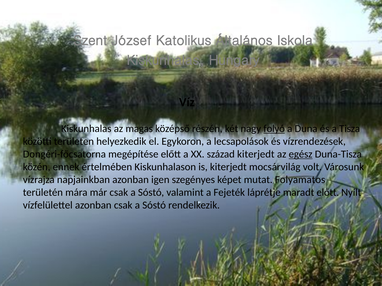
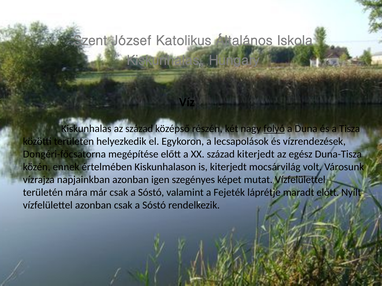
az magas: magas -> század (139, 129)
egész underline: present -> none (301, 154)
mutat Folyamatos: Folyamatos -> Vízfelülettel (300, 180)
